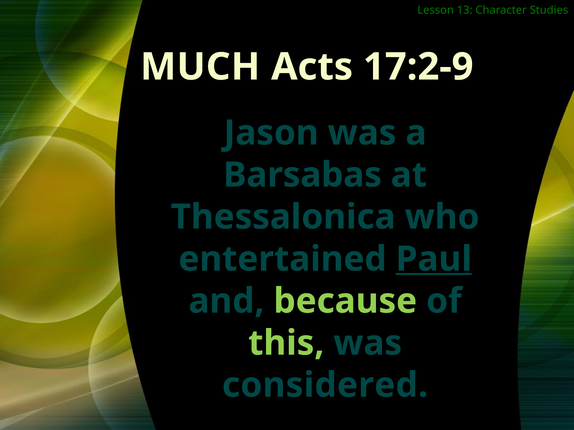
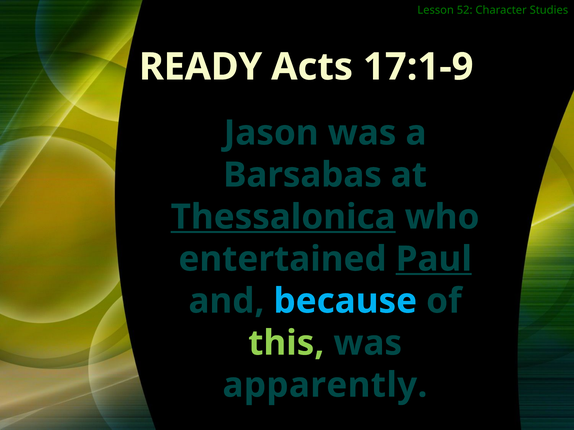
13: 13 -> 52 (465, 10)
MUCH: MUCH -> READY (201, 67)
17:2-9: 17:2-9 -> 17:1-9 (418, 67)
Thessalonica underline: none -> present (283, 217)
because colour: light green -> light blue (345, 301)
considered: considered -> apparently (325, 386)
